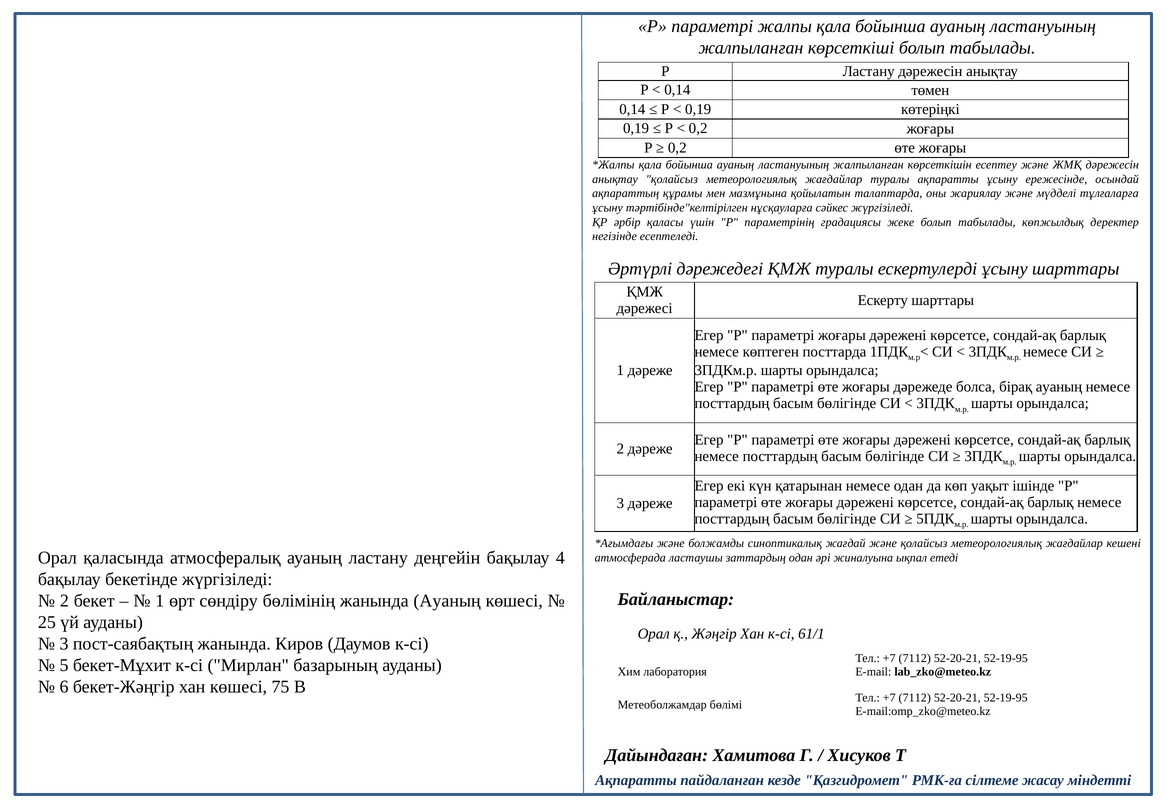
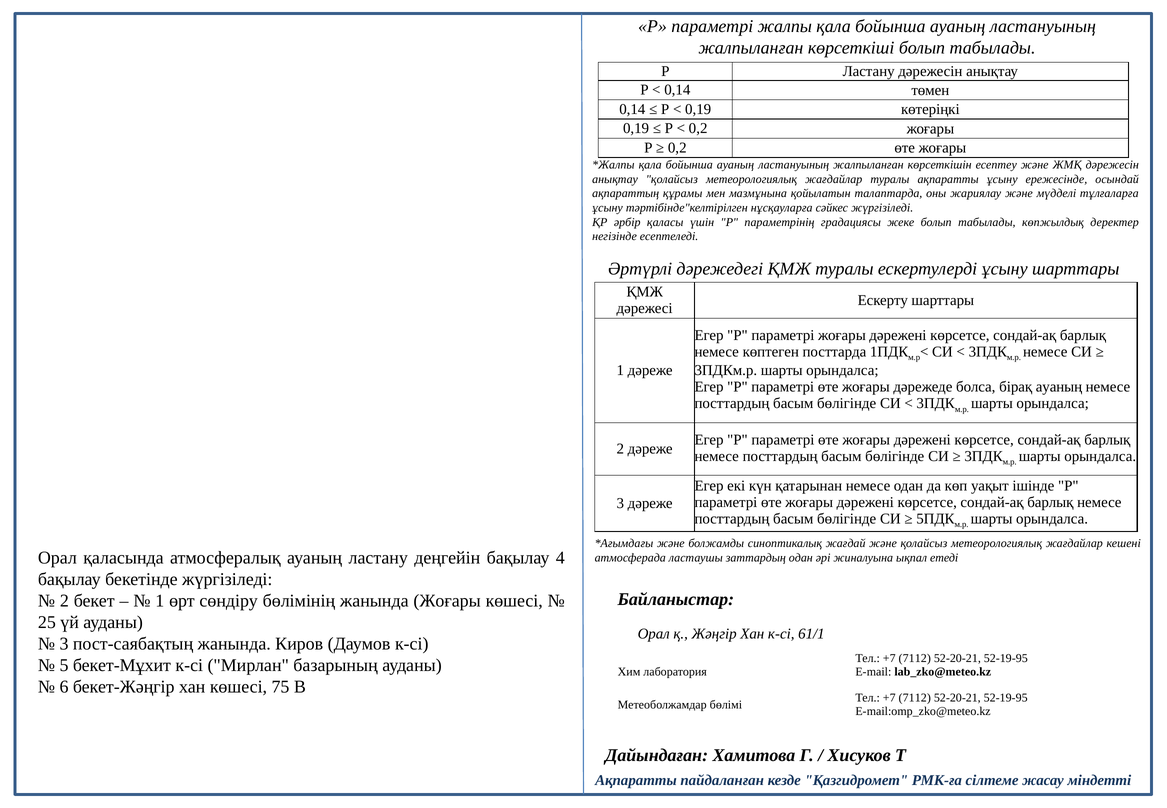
жанында Ауаның: Ауаның -> Жоғары (447, 601)
